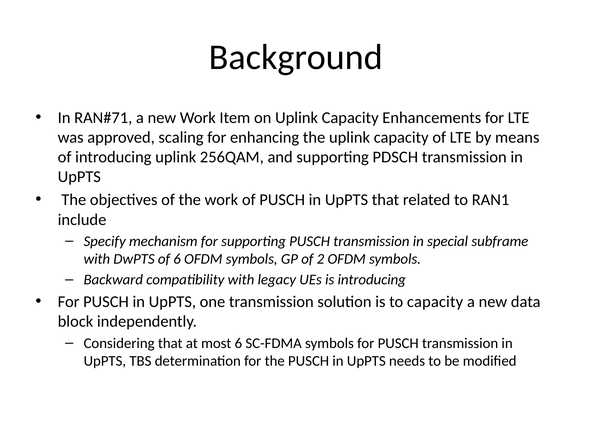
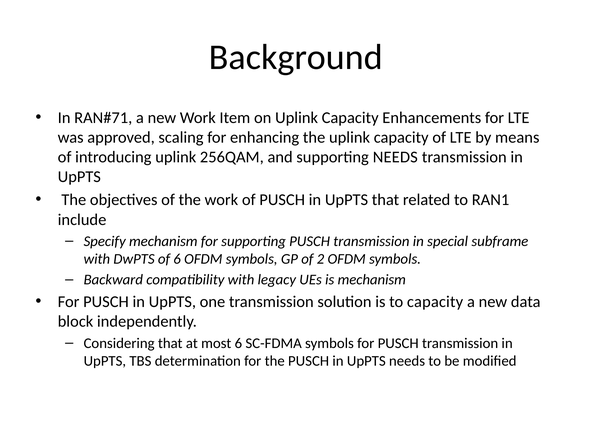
supporting PDSCH: PDSCH -> NEEDS (395, 157)
is introducing: introducing -> mechanism (372, 280)
